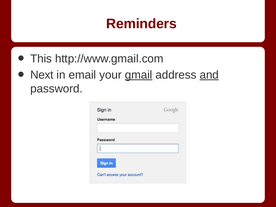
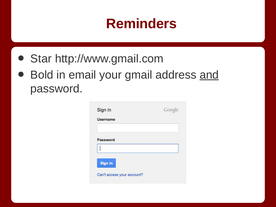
This: This -> Star (41, 59)
Next: Next -> Bold (42, 75)
gmail underline: present -> none (139, 75)
